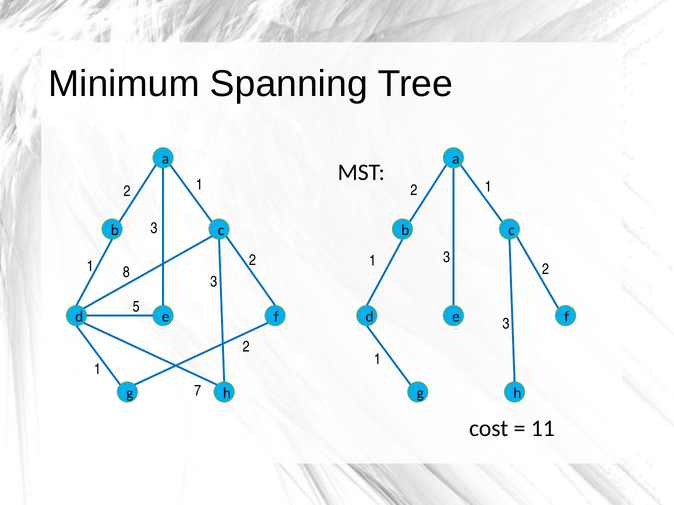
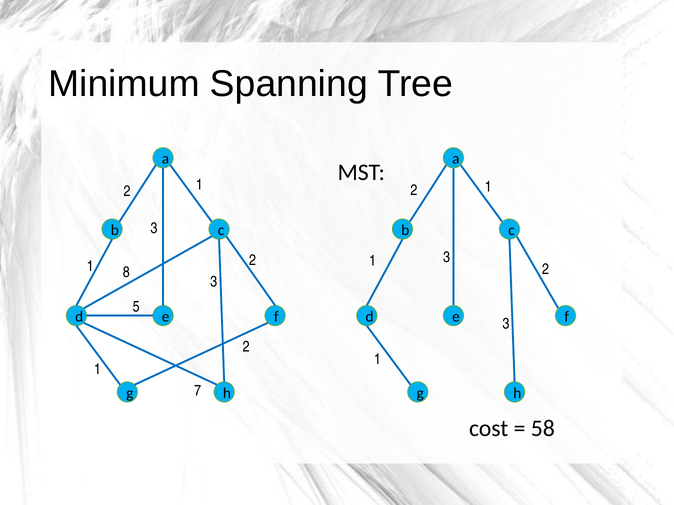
11: 11 -> 58 (543, 429)
